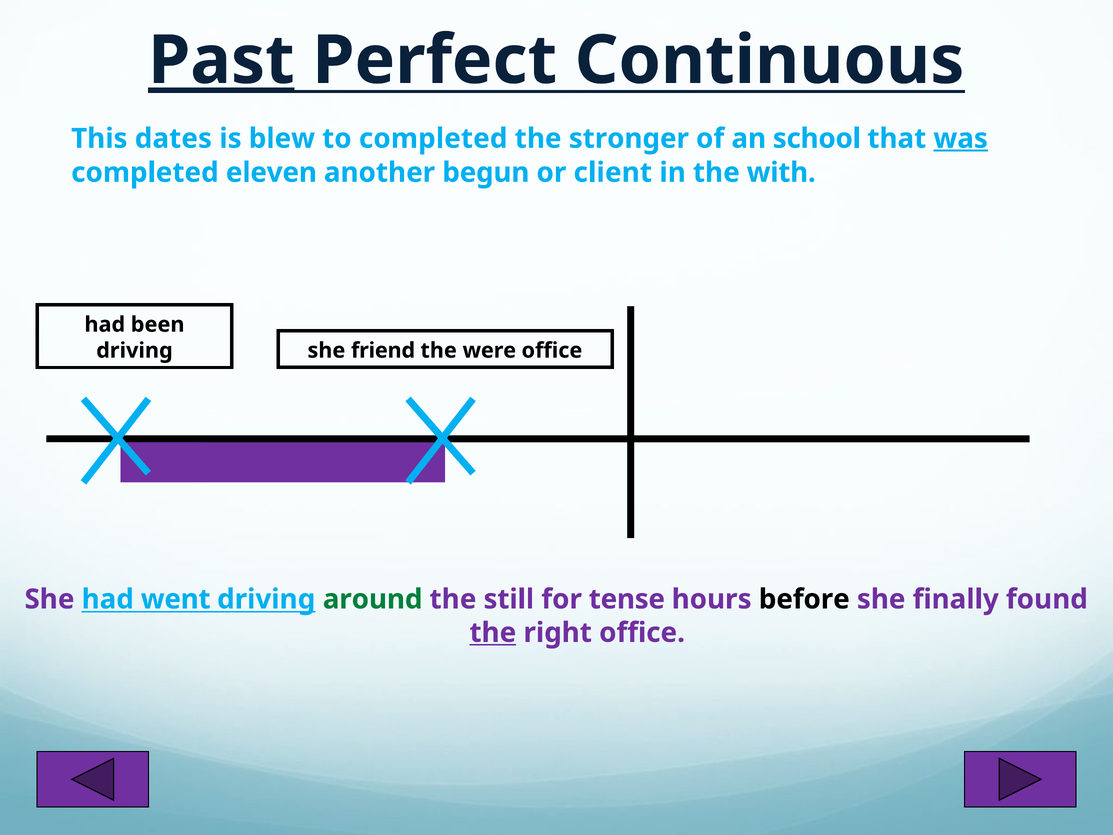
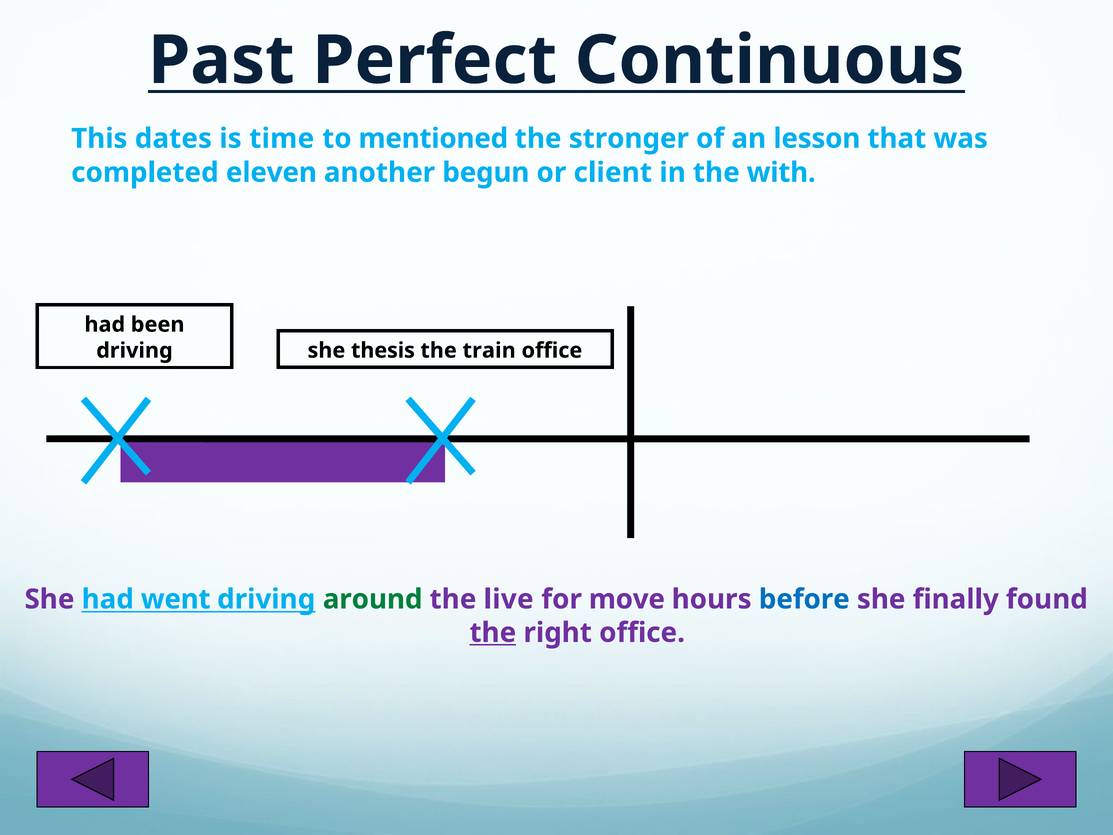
Past underline: present -> none (221, 61)
blew: blew -> time (282, 139)
to completed: completed -> mentioned (433, 139)
school: school -> lesson (817, 139)
was underline: present -> none (961, 139)
friend: friend -> thesis (383, 350)
were: were -> train (489, 350)
still: still -> live (509, 599)
tense: tense -> move (627, 599)
before colour: black -> blue (804, 599)
